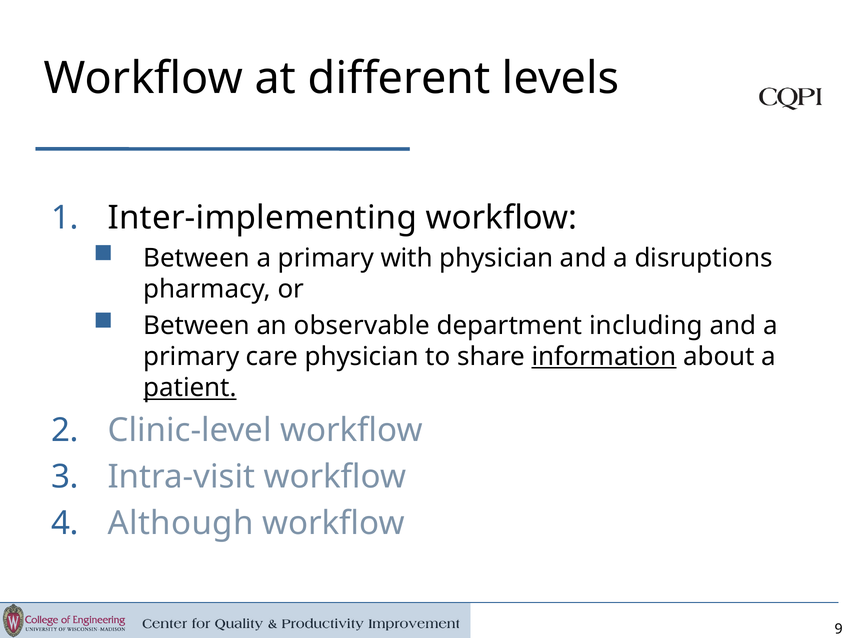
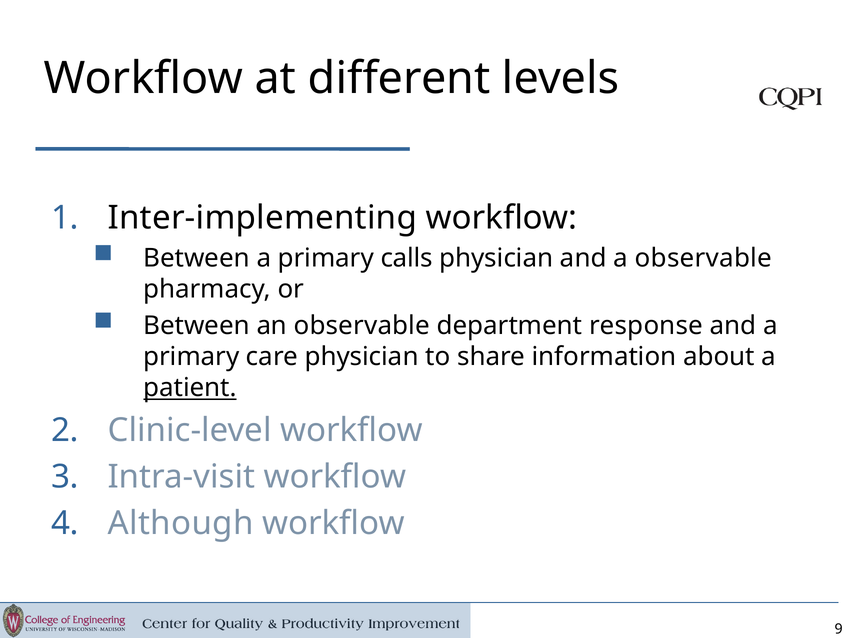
with: with -> calls (407, 258)
a disruptions: disruptions -> observable (703, 258)
including: including -> response (646, 326)
information underline: present -> none (604, 357)
